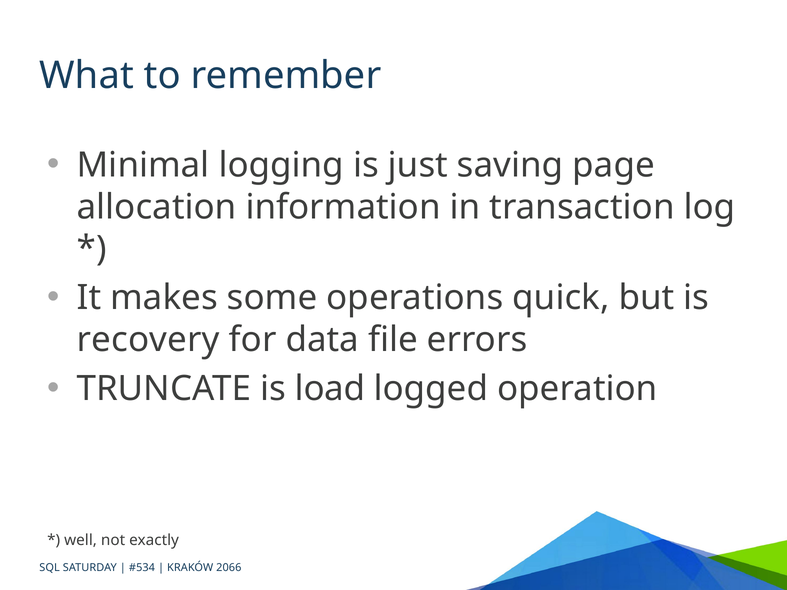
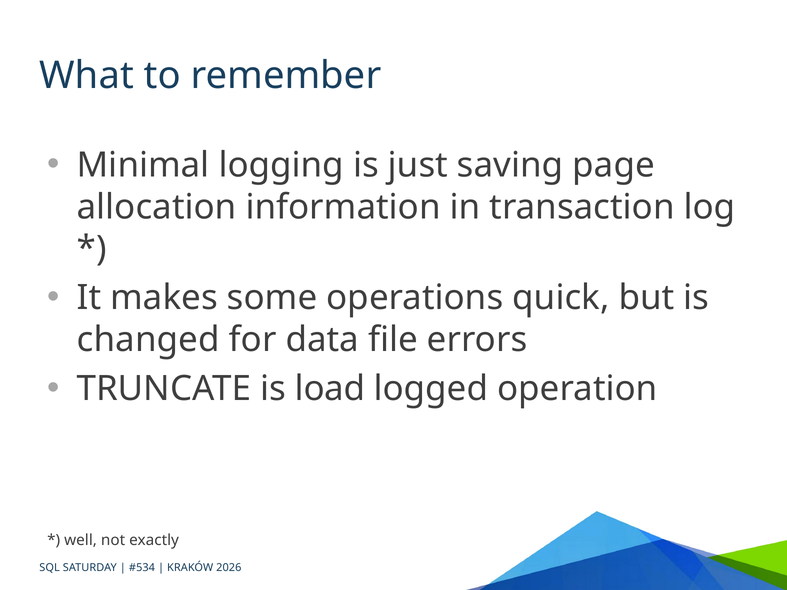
recovery: recovery -> changed (148, 340)
2066: 2066 -> 2026 (229, 568)
